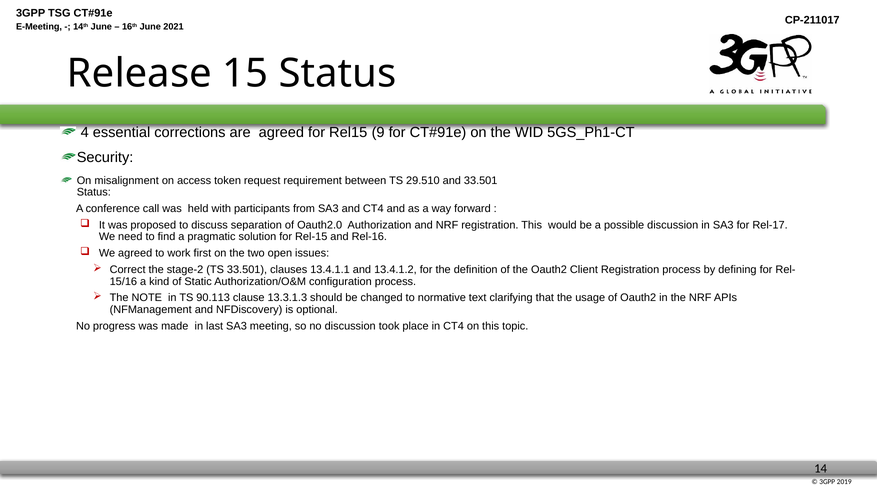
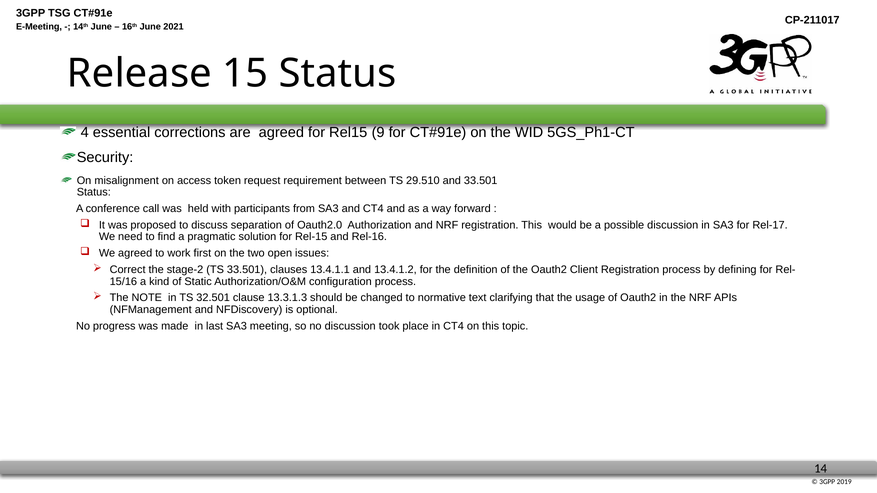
90.113: 90.113 -> 32.501 (213, 298)
